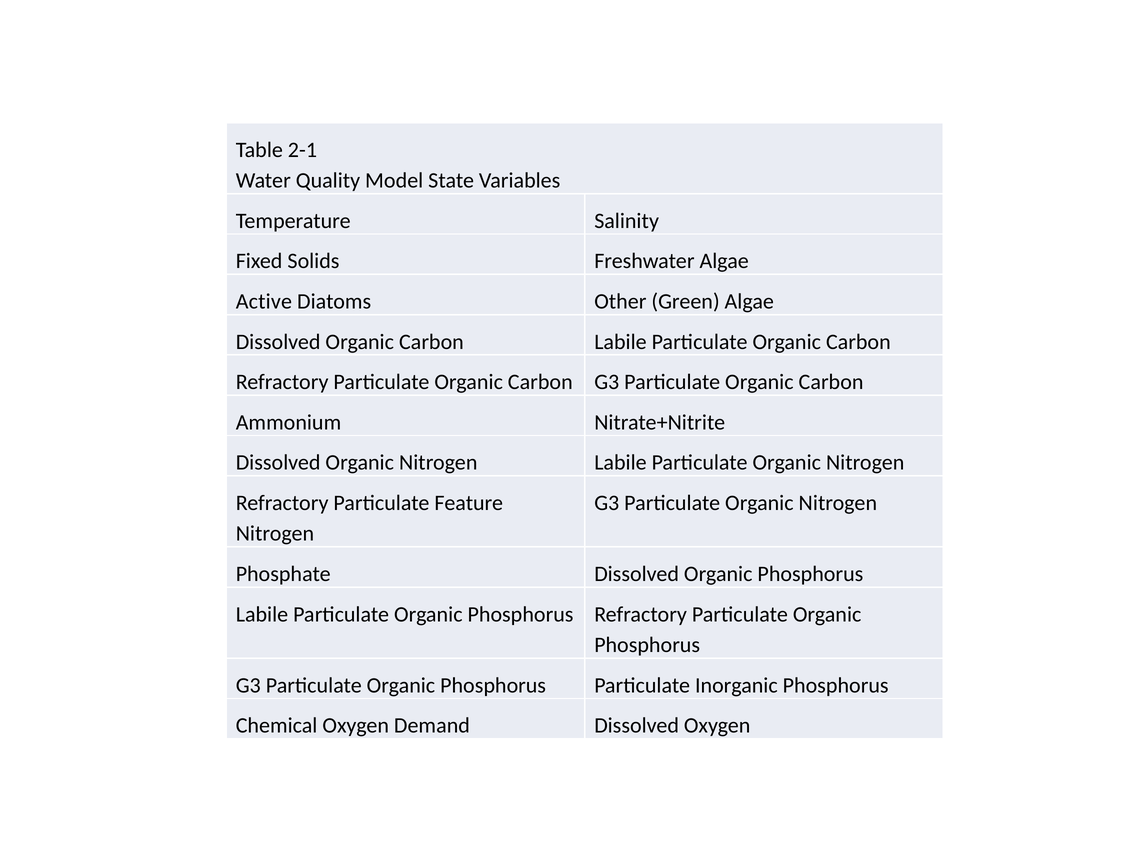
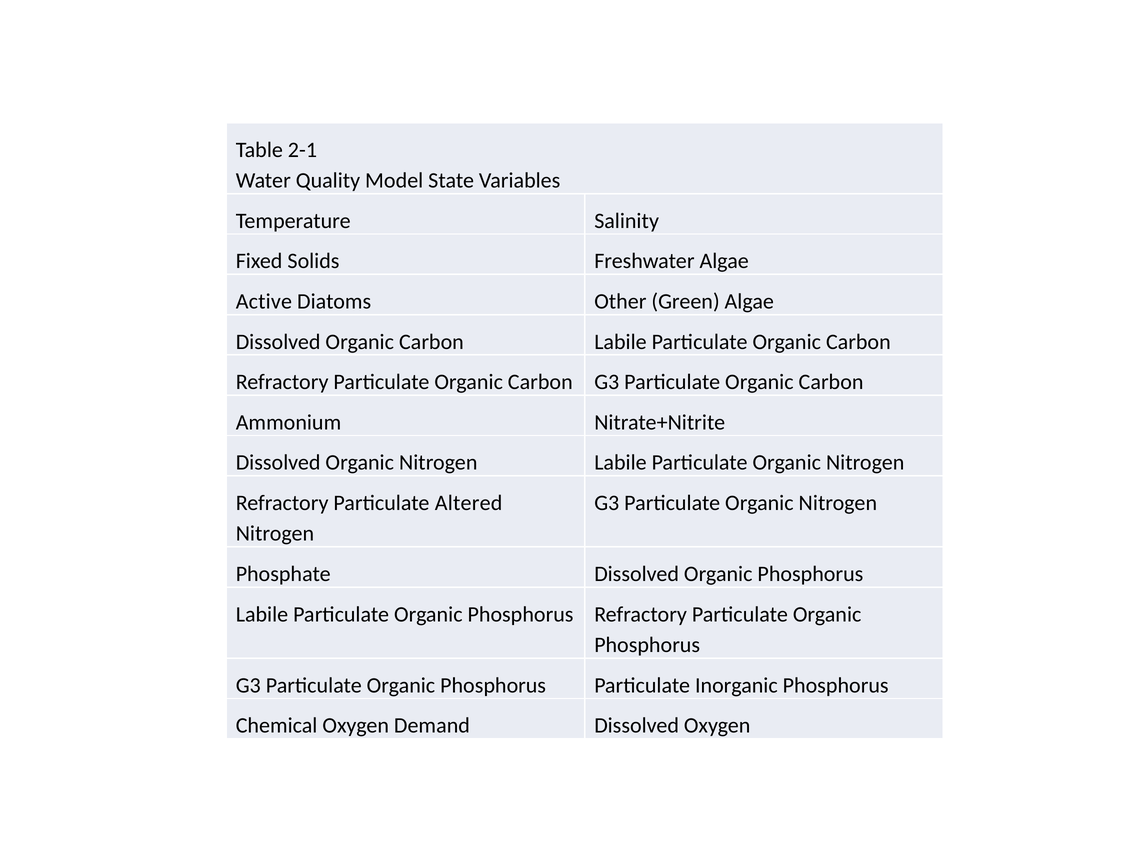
Feature: Feature -> Altered (469, 503)
